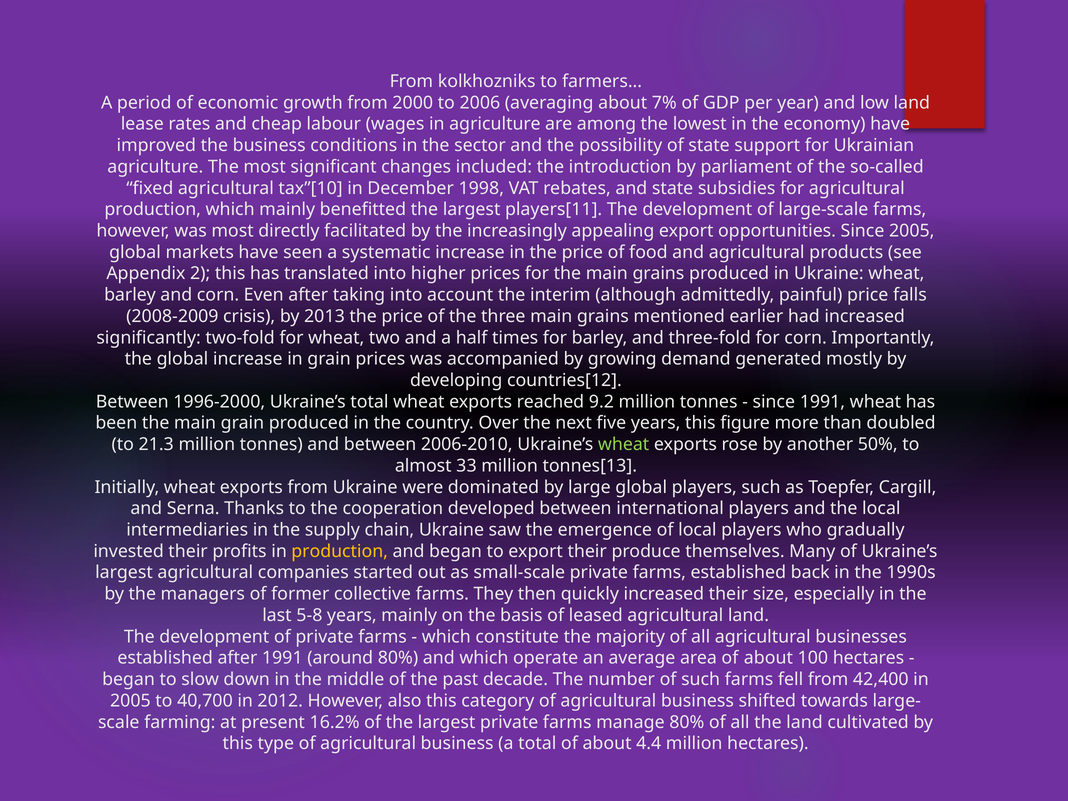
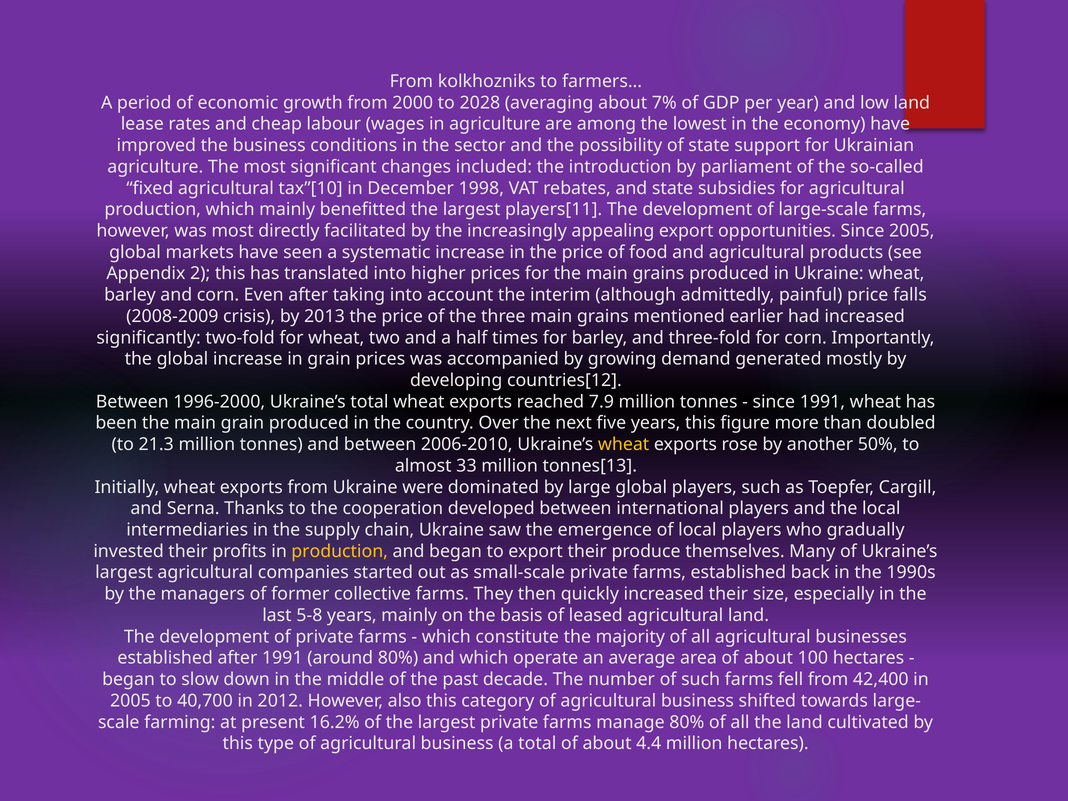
2006: 2006 -> 2028 (480, 103)
9.2: 9.2 -> 7.9 (601, 402)
wheat colour: light green -> yellow (624, 444)
